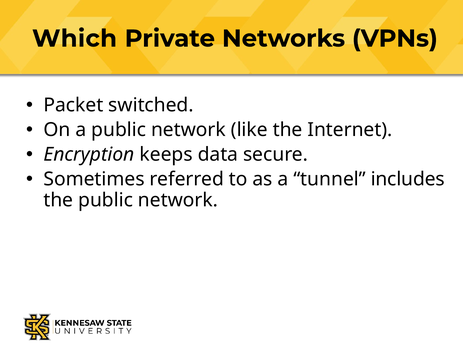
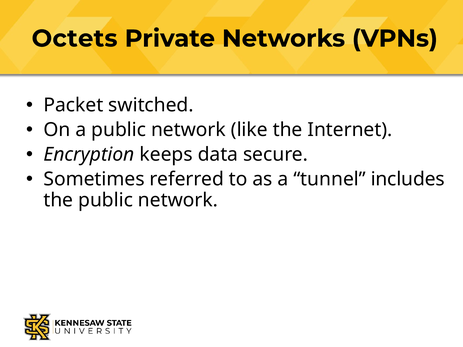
Which: Which -> Octets (75, 39)
